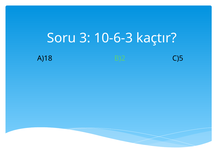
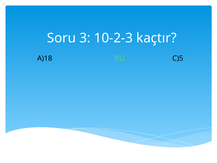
10-6-3: 10-6-3 -> 10-2-3 (113, 38)
